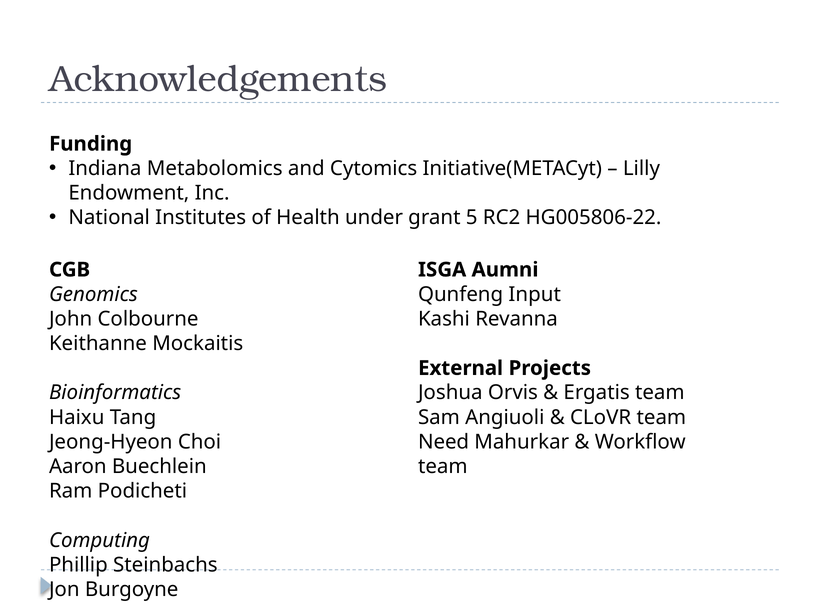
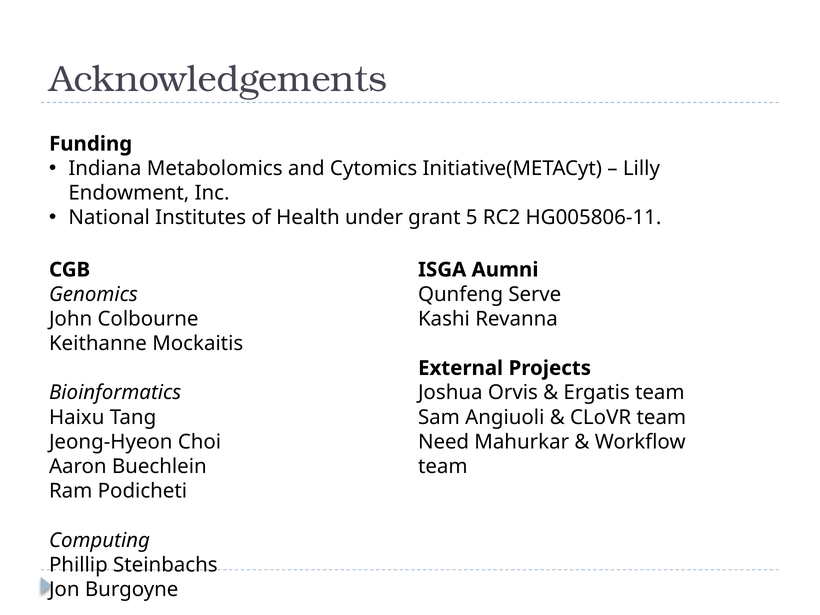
HG005806-22: HG005806-22 -> HG005806-11 (593, 218)
Input: Input -> Serve (535, 294)
